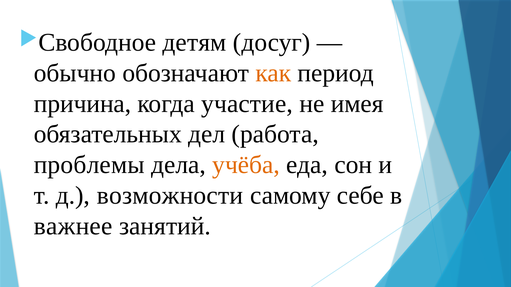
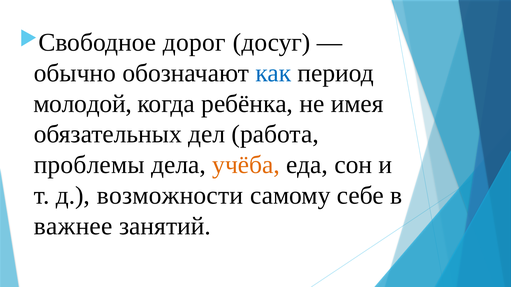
детям: детям -> дорог (194, 42)
как colour: orange -> blue (273, 73)
причина: причина -> молодой (83, 104)
участие: участие -> ребёнка (247, 104)
